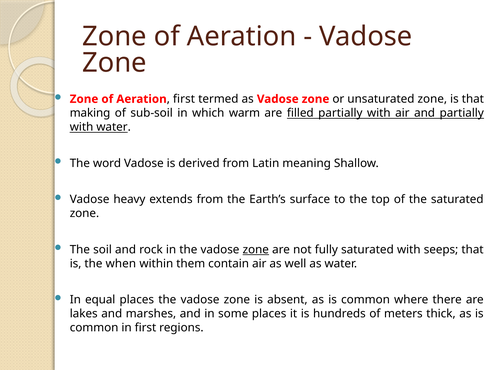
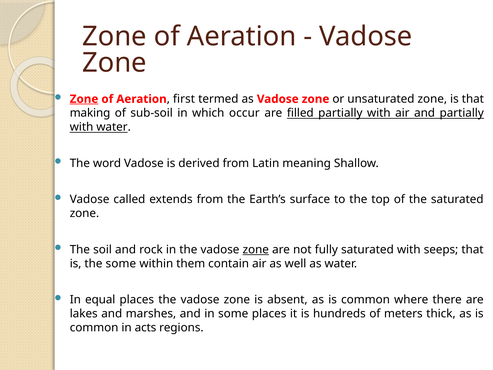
Zone underline: none -> present (84, 99)
warm: warm -> occur (244, 113)
heavy: heavy -> called (129, 199)
the when: when -> some (121, 263)
in first: first -> acts (146, 328)
